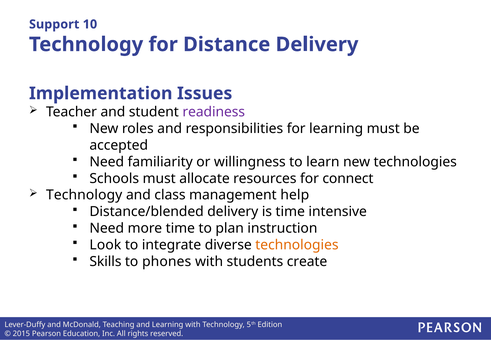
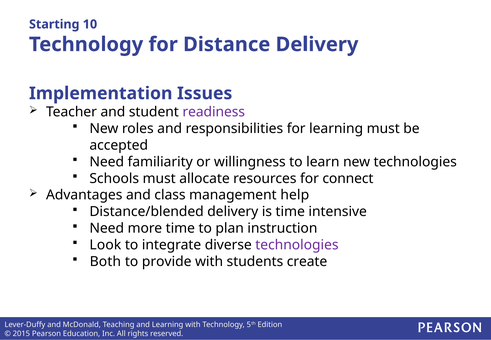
Support: Support -> Starting (54, 24)
Technology: Technology -> Advantages (84, 195)
technologies colour: orange -> purple (297, 245)
Skills: Skills -> Both (105, 261)
phones: phones -> provide (167, 261)
